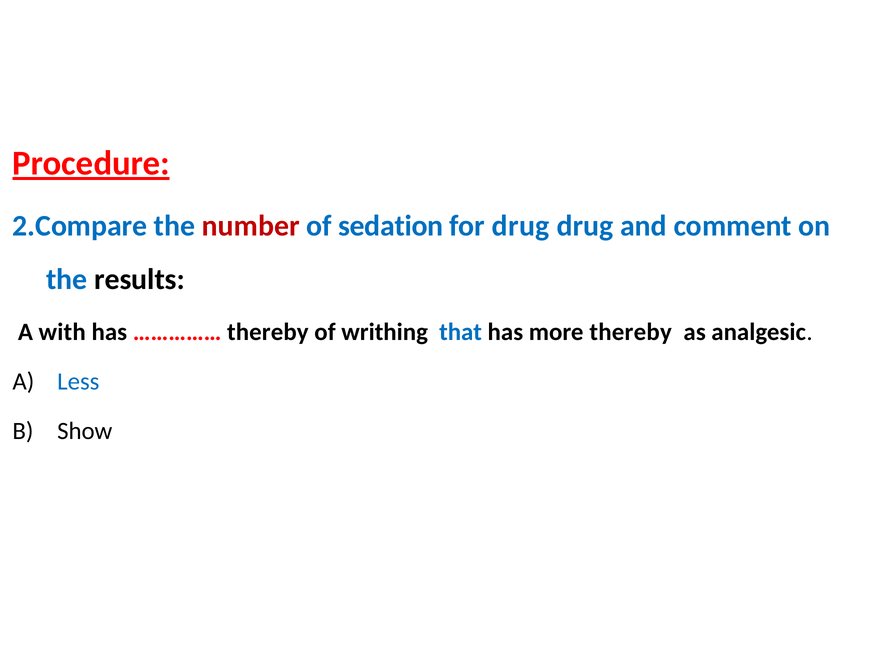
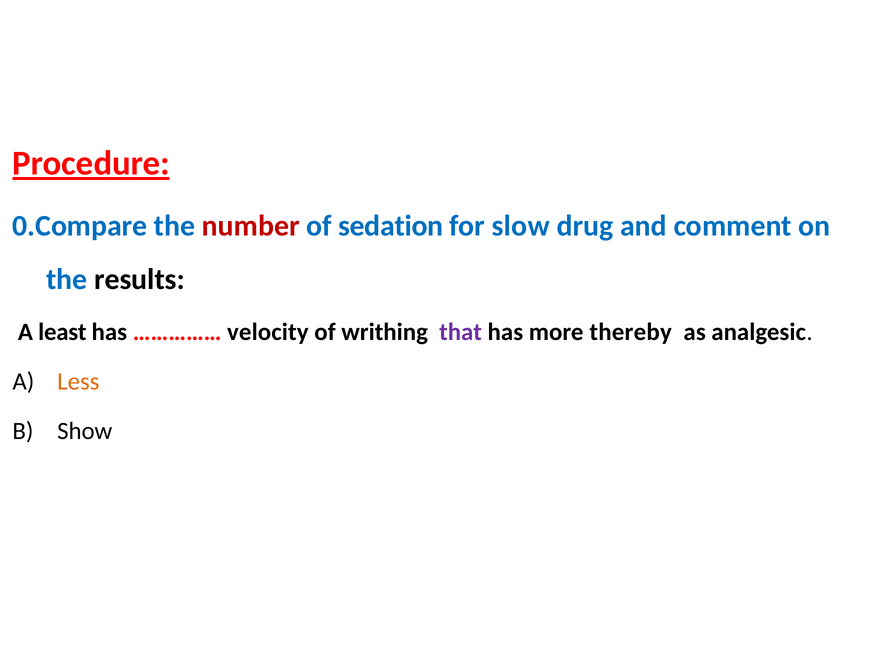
2.Compare: 2.Compare -> 0.Compare (80, 226)
for drug: drug -> slow (521, 226)
with: with -> least (62, 332)
thereby: thereby -> velocity (268, 332)
that colour: blue -> purple (461, 332)
Less colour: blue -> orange (78, 382)
